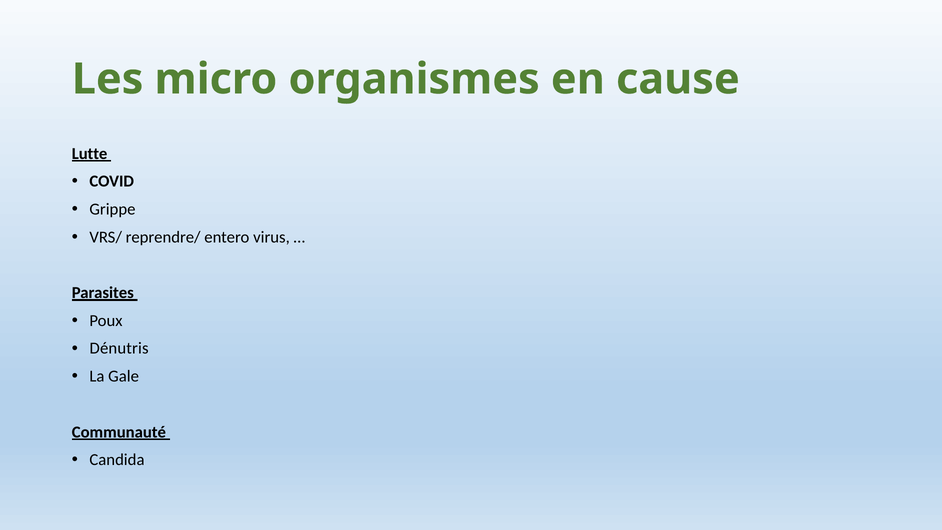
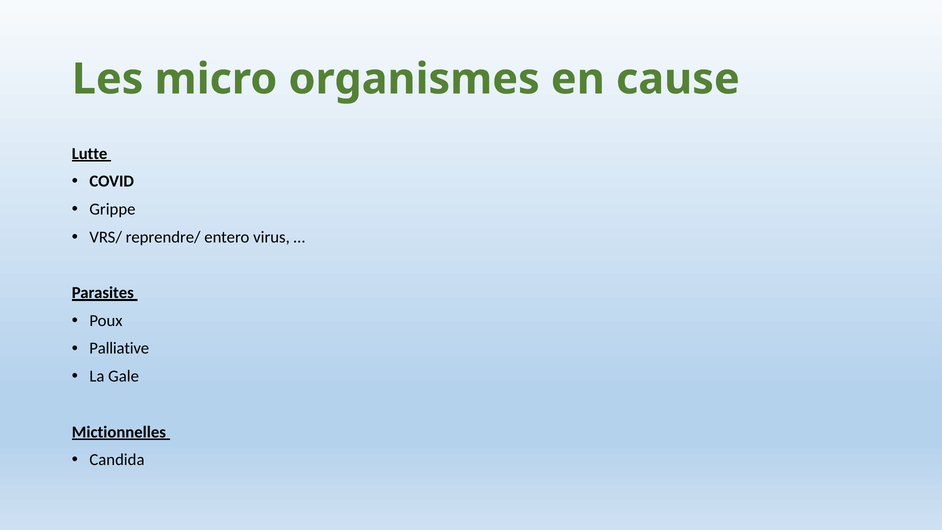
Dénutris: Dénutris -> Palliative (119, 348)
Communauté: Communauté -> Mictionnelles (119, 432)
